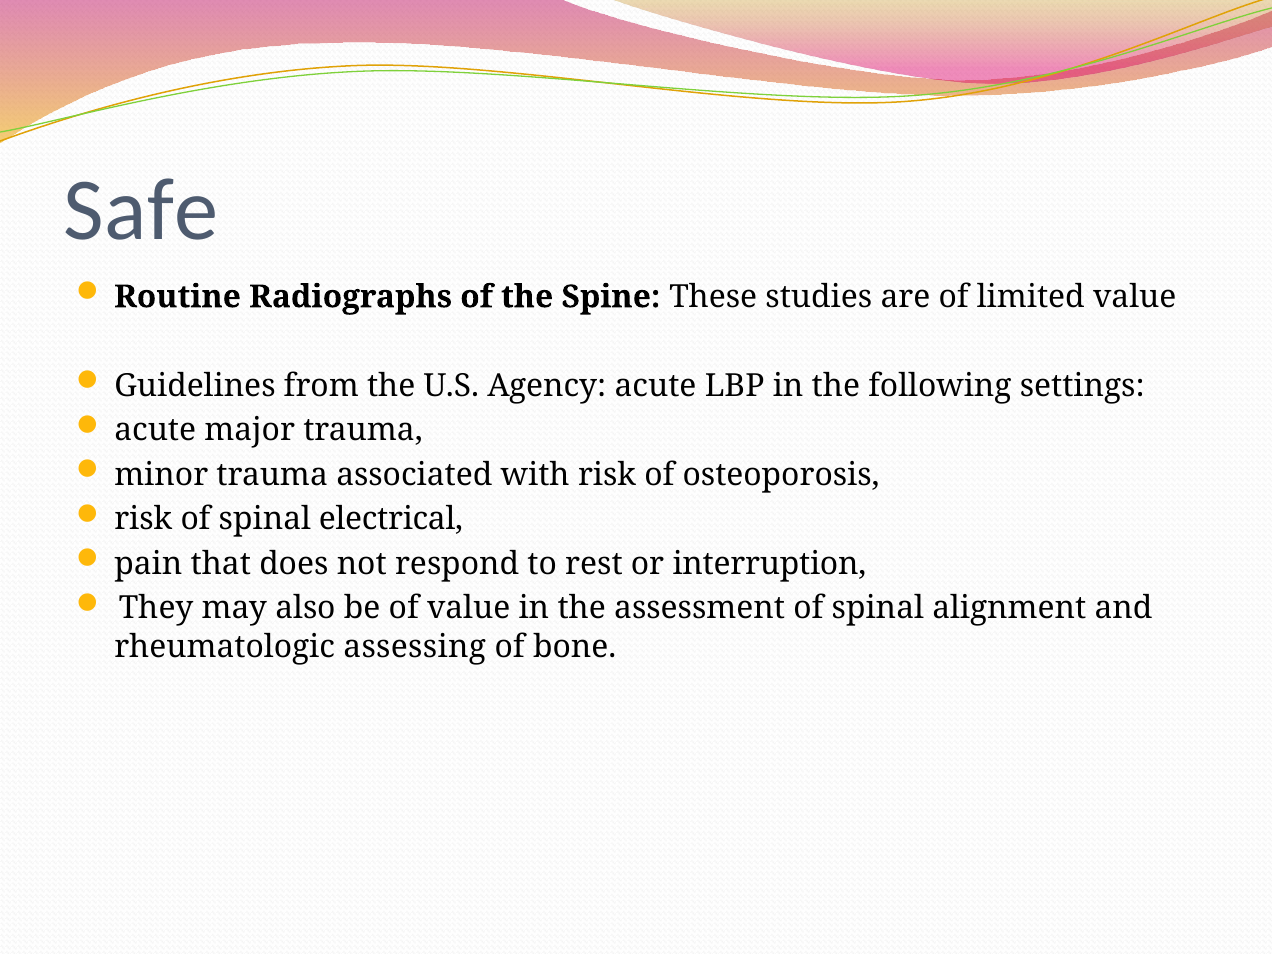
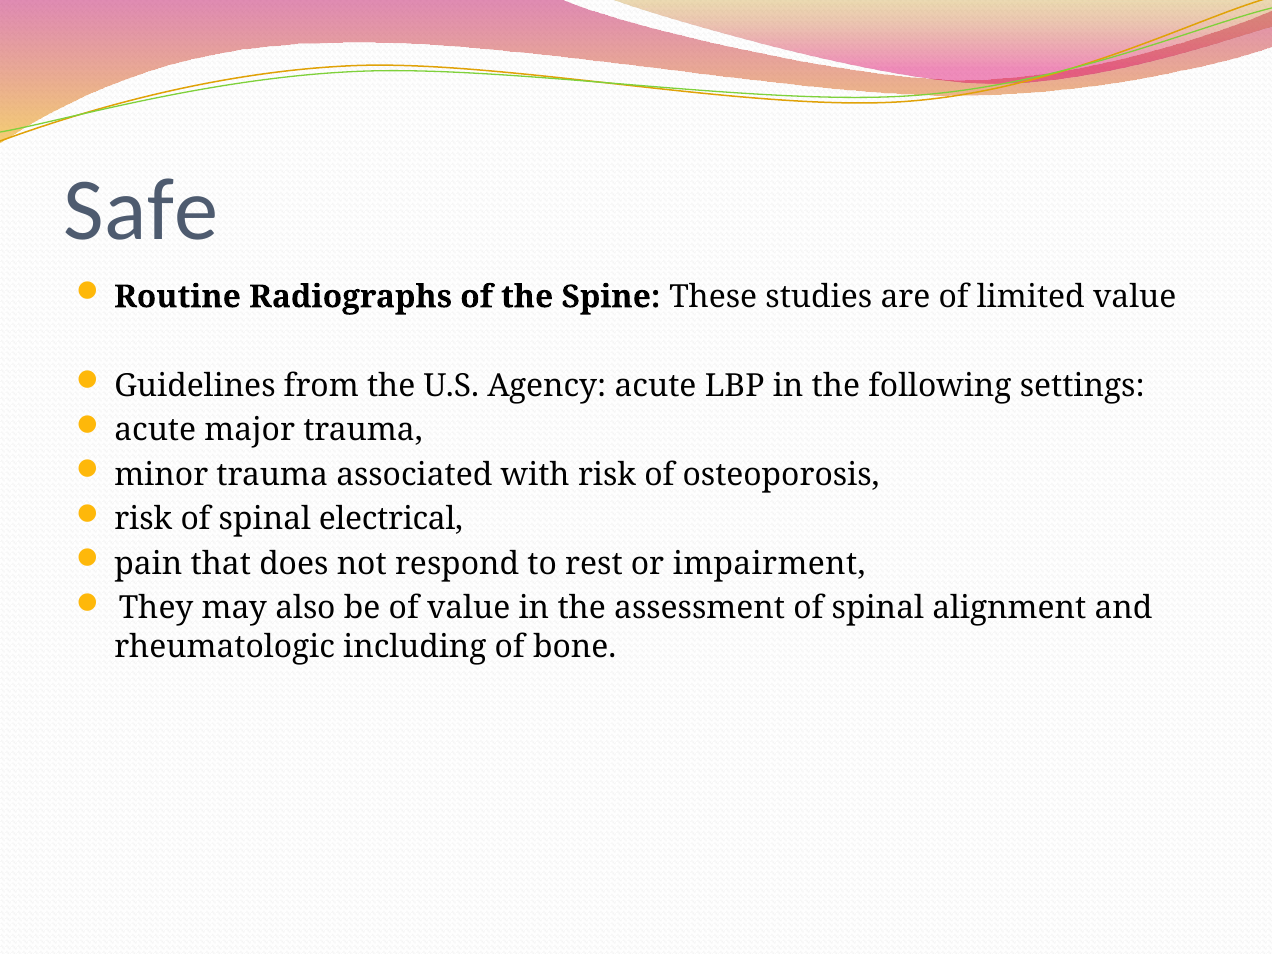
interruption: interruption -> impairment (769, 564)
assessing: assessing -> including (415, 647)
